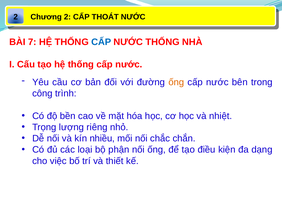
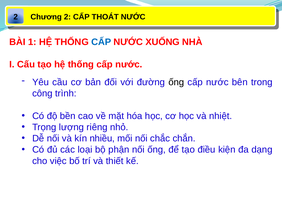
7: 7 -> 1 (32, 42)
NƯỚC THỐNG: THỐNG -> XUỐNG (163, 42)
ống colour: orange -> black (176, 82)
